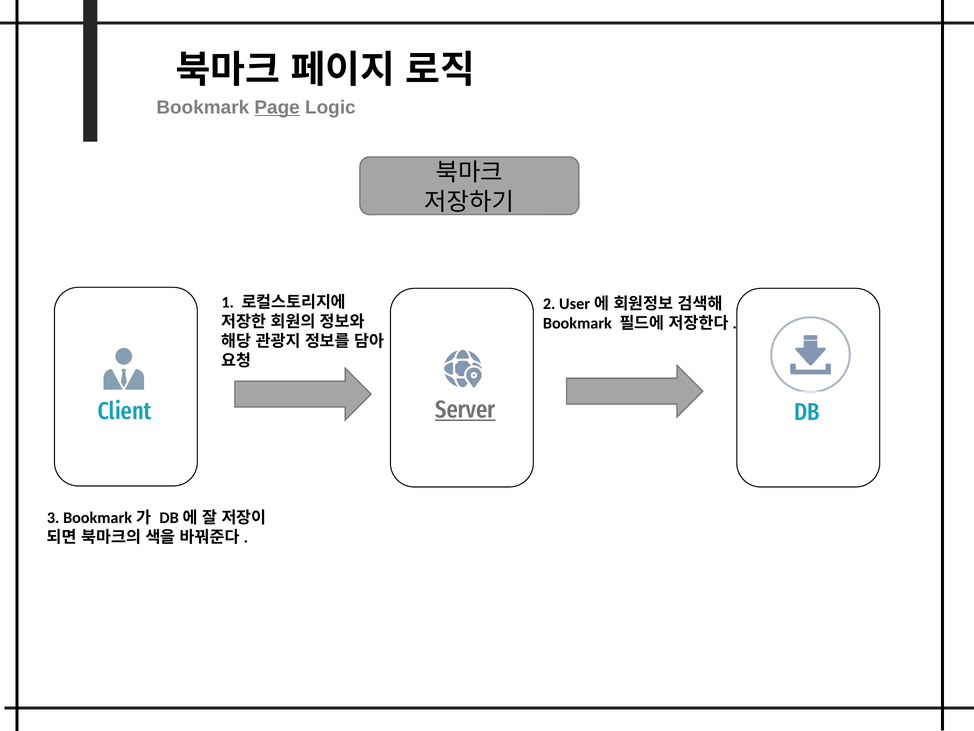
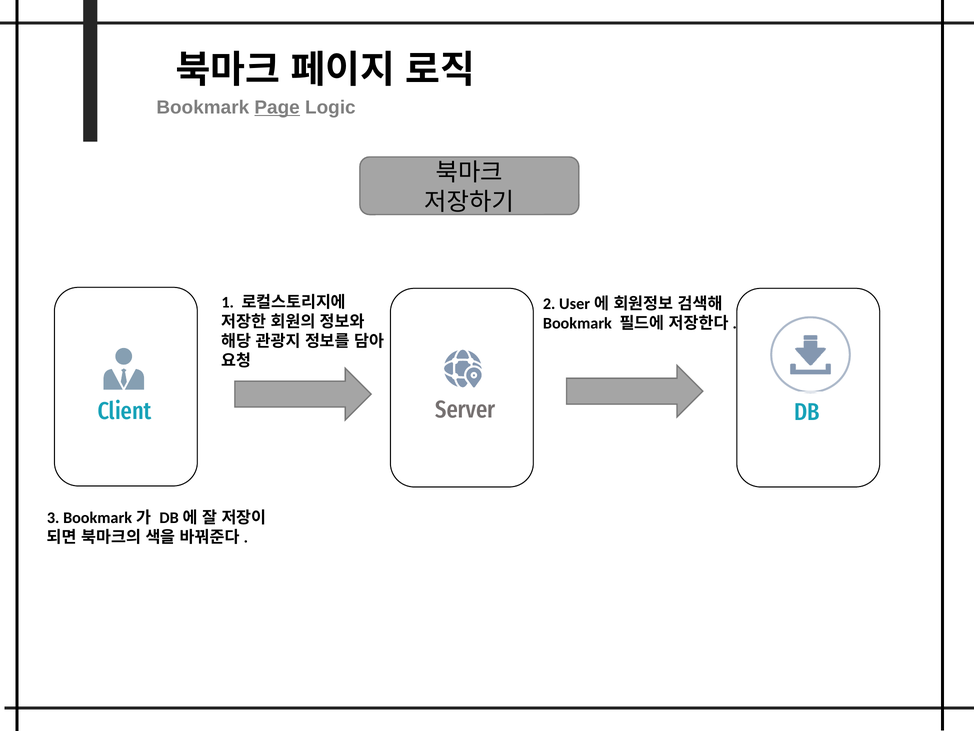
Server underline: present -> none (465, 410)
